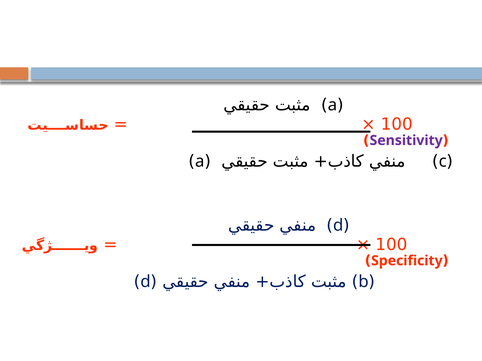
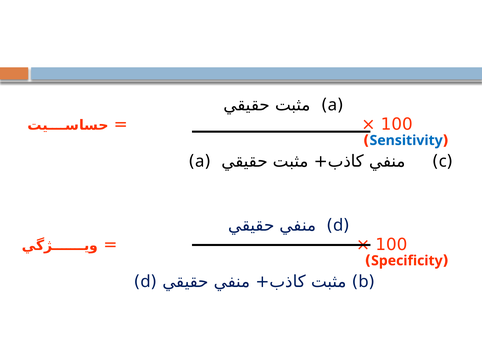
Sensitivity colour: purple -> blue (406, 141)
